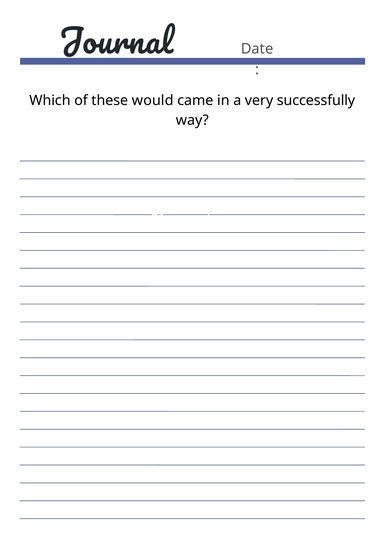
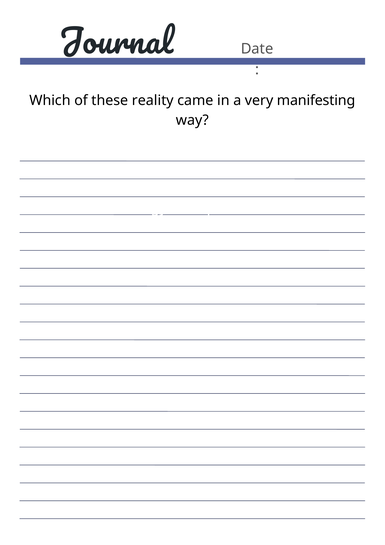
would: would -> reality (153, 100)
successfully: successfully -> manifesting (316, 100)
